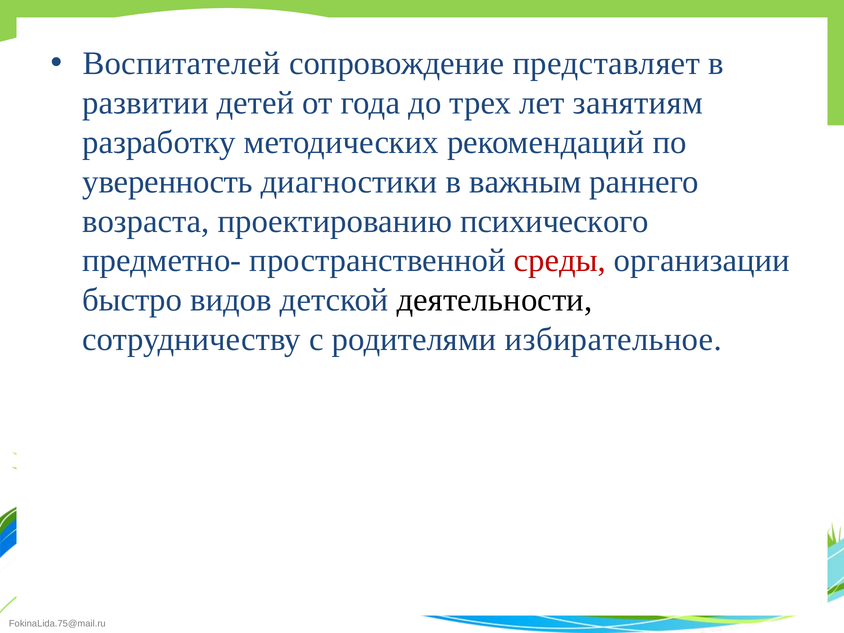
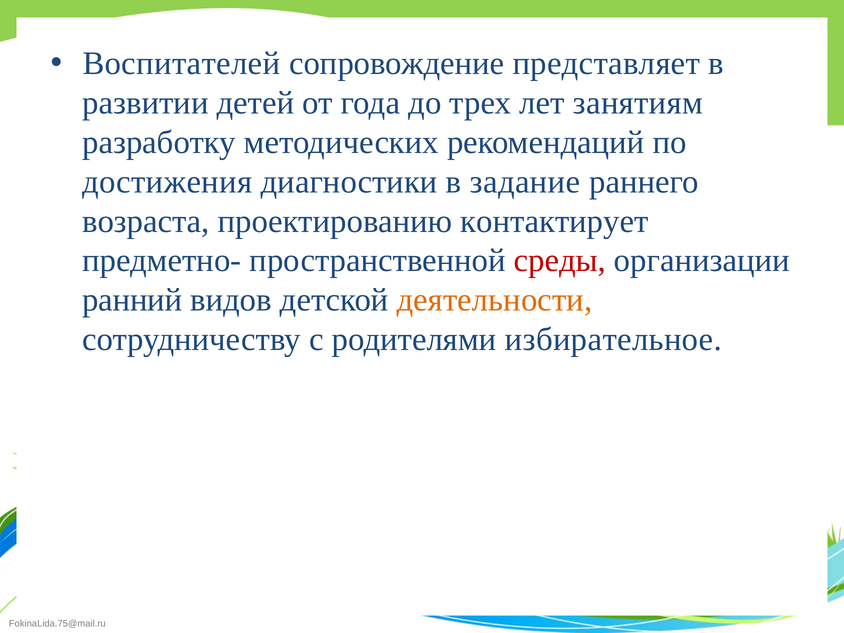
уверенность: уверенность -> достижения (167, 182)
важным: важным -> задание (525, 182)
психического: психического -> контактирует (555, 221)
быстро: быстро -> ранний (132, 300)
деятельности colour: black -> orange (494, 300)
